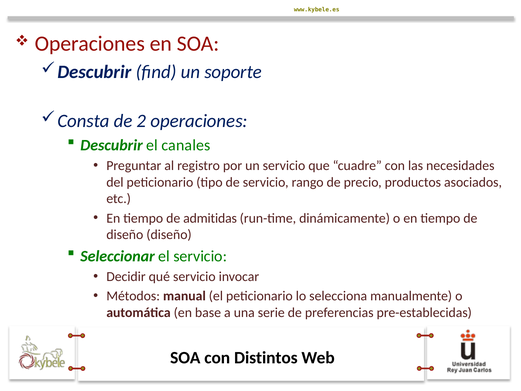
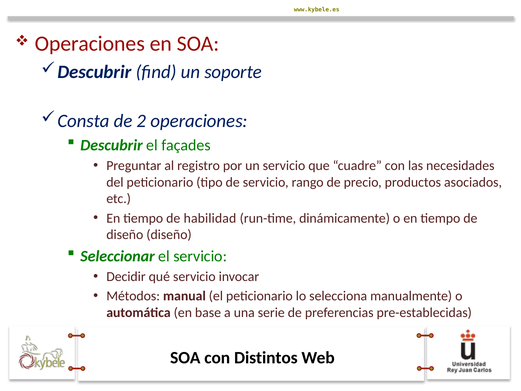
canales: canales -> façades (186, 145)
admitidas: admitidas -> habilidad (210, 218)
